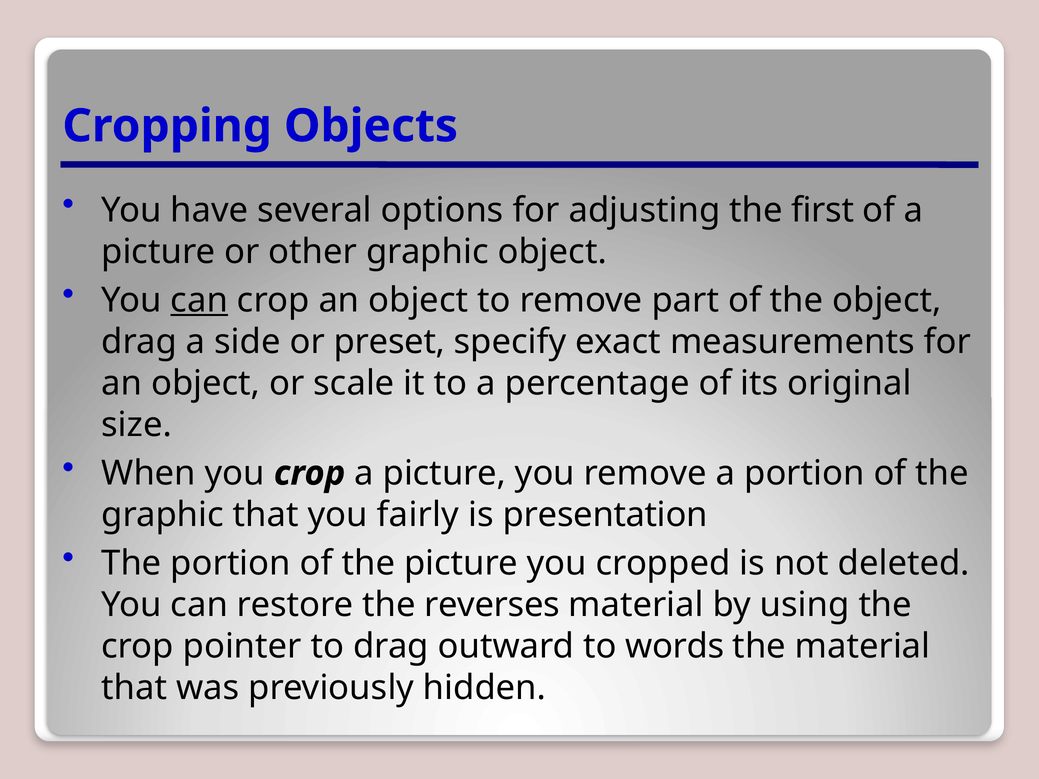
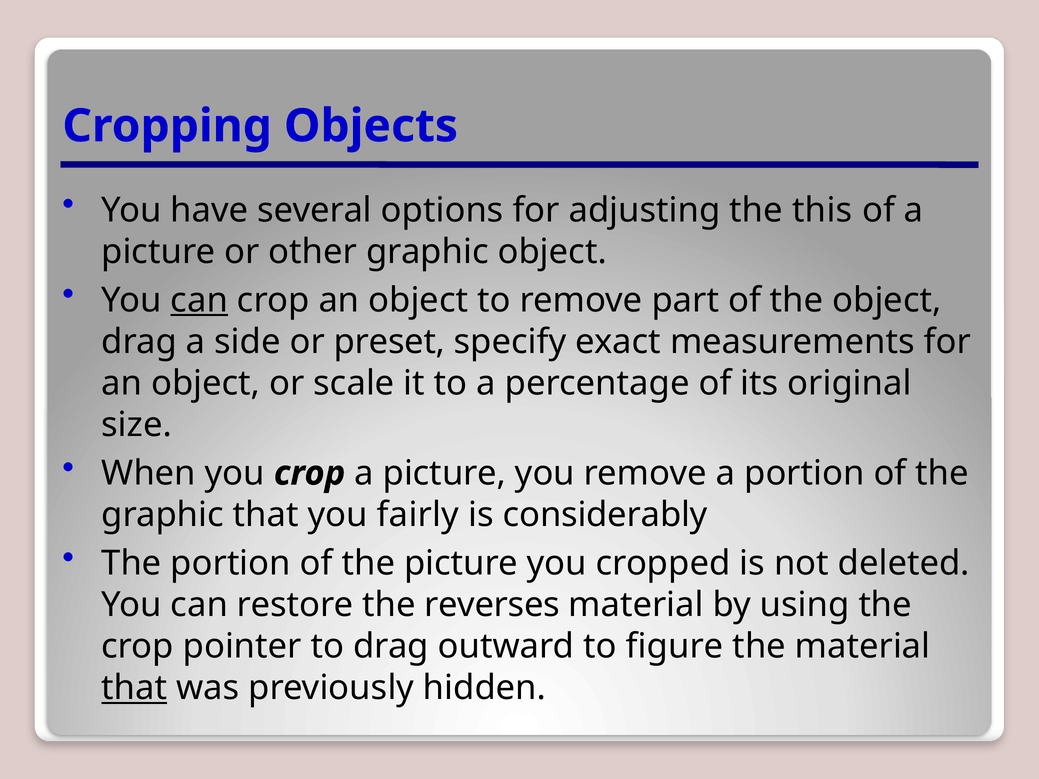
first: first -> this (822, 210)
presentation: presentation -> considerably (605, 515)
words: words -> figure (675, 647)
that underline: none -> present (134, 688)
